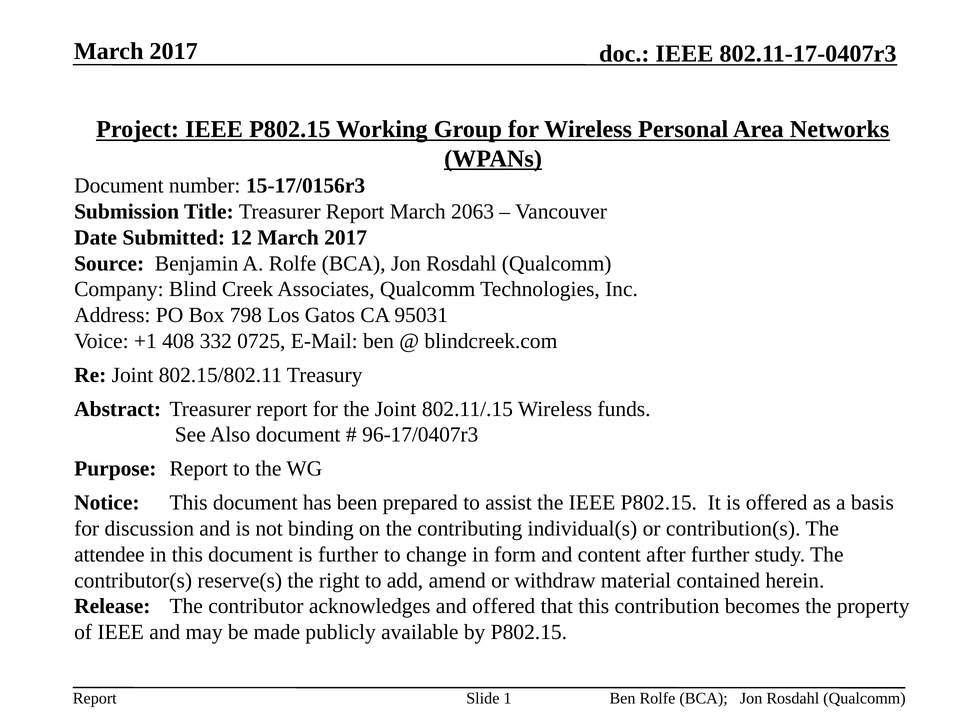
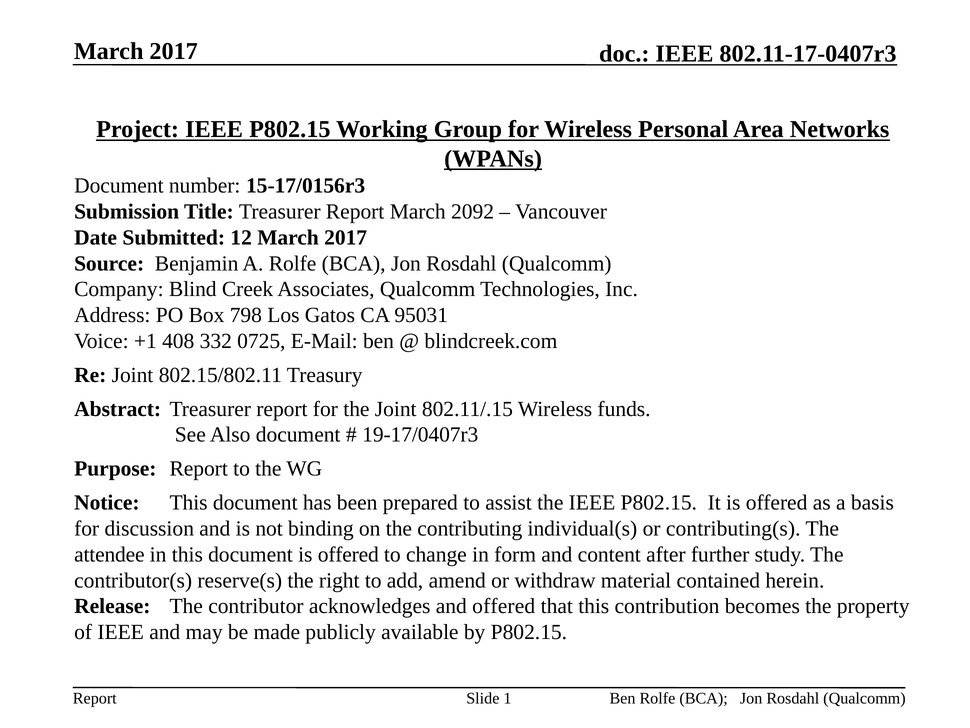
2063: 2063 -> 2092 (473, 212)
96-17/0407r3: 96-17/0407r3 -> 19-17/0407r3 (420, 435)
contribution(s: contribution(s -> contributing(s (733, 528)
document is further: further -> offered (348, 554)
